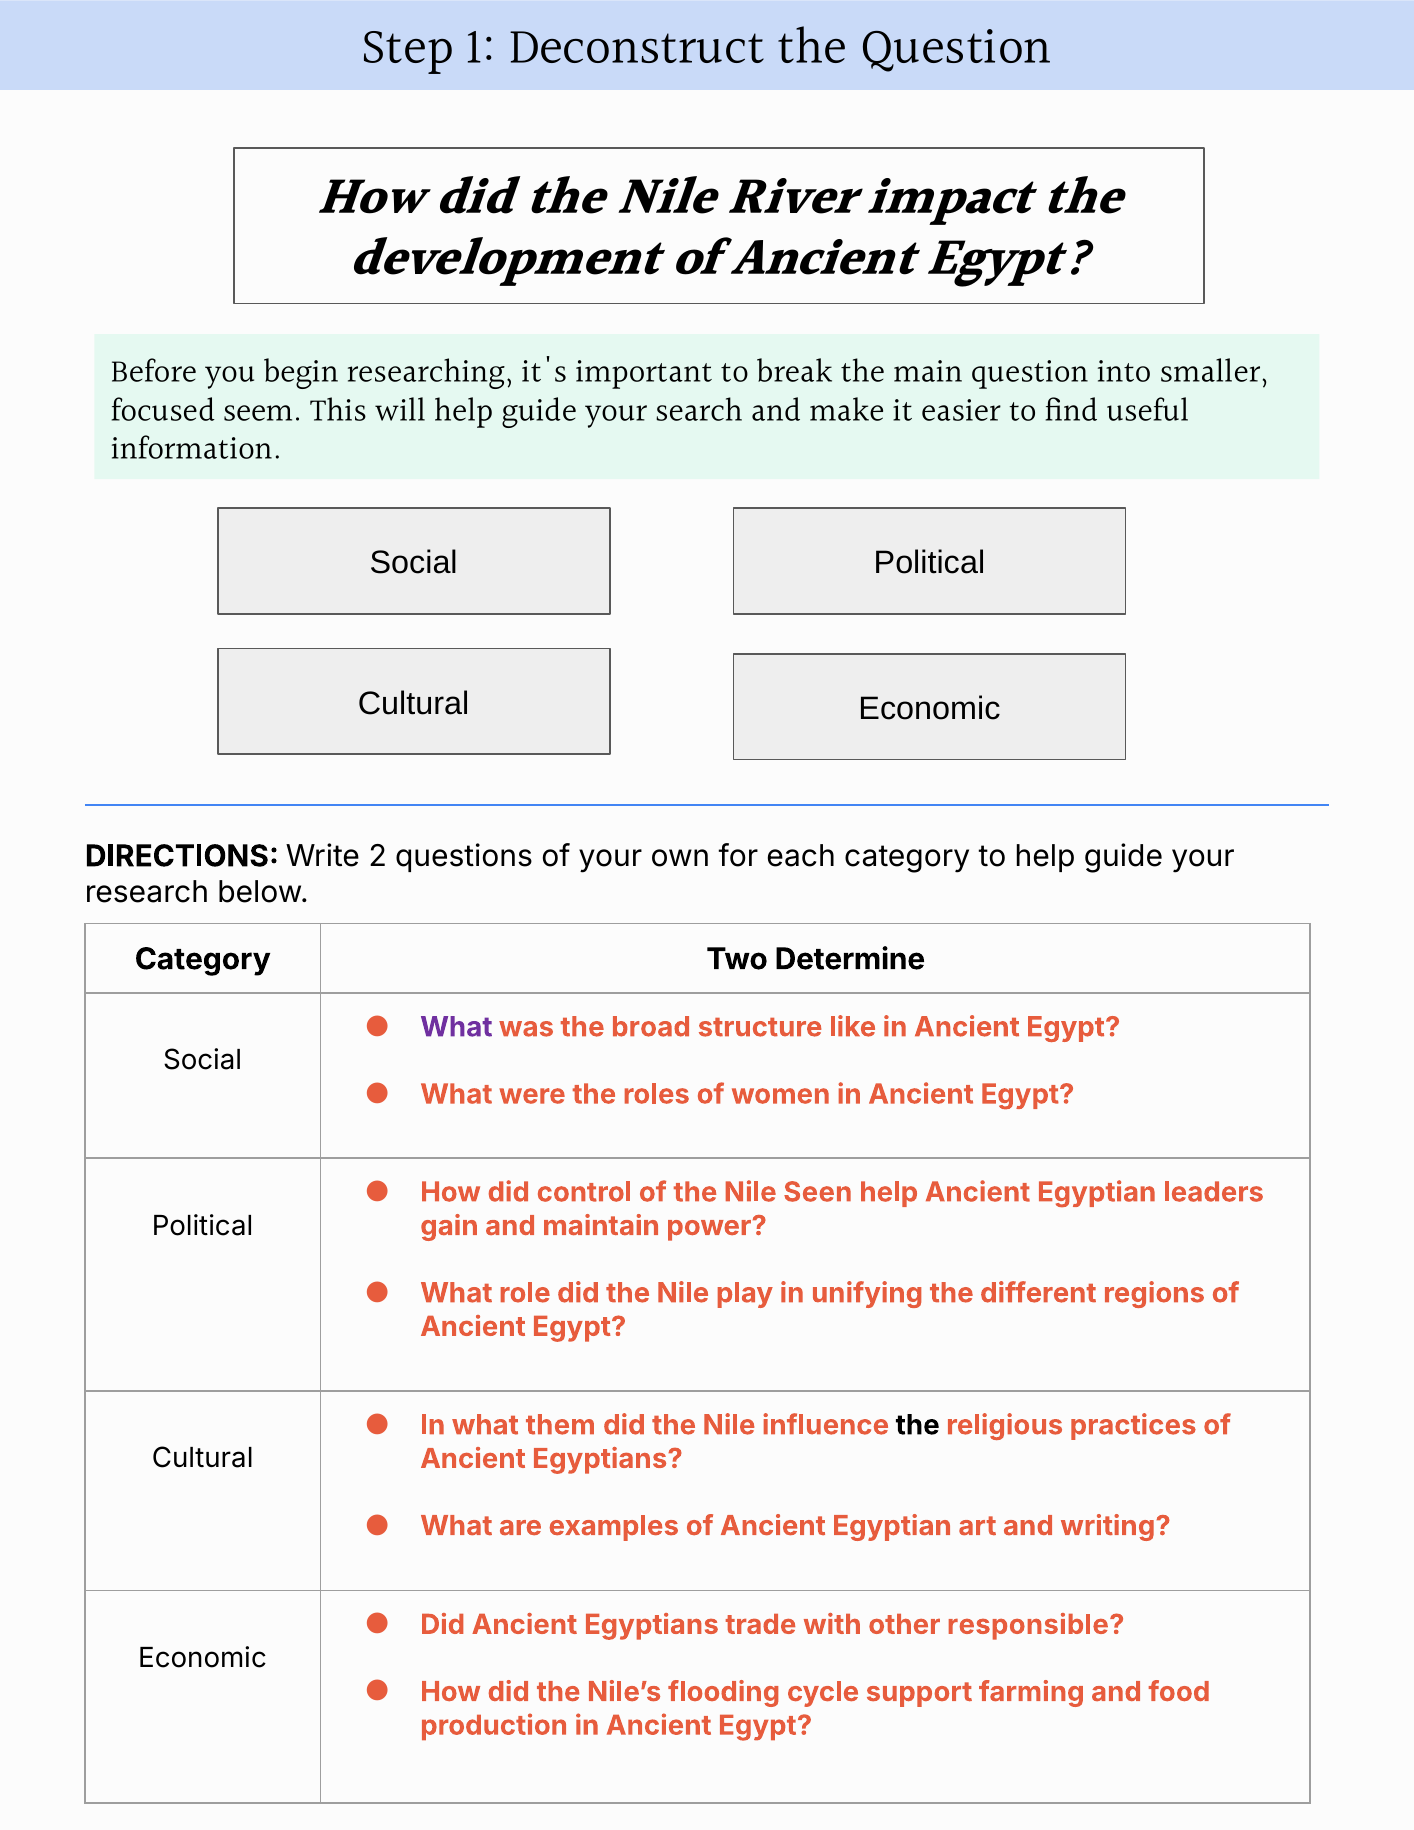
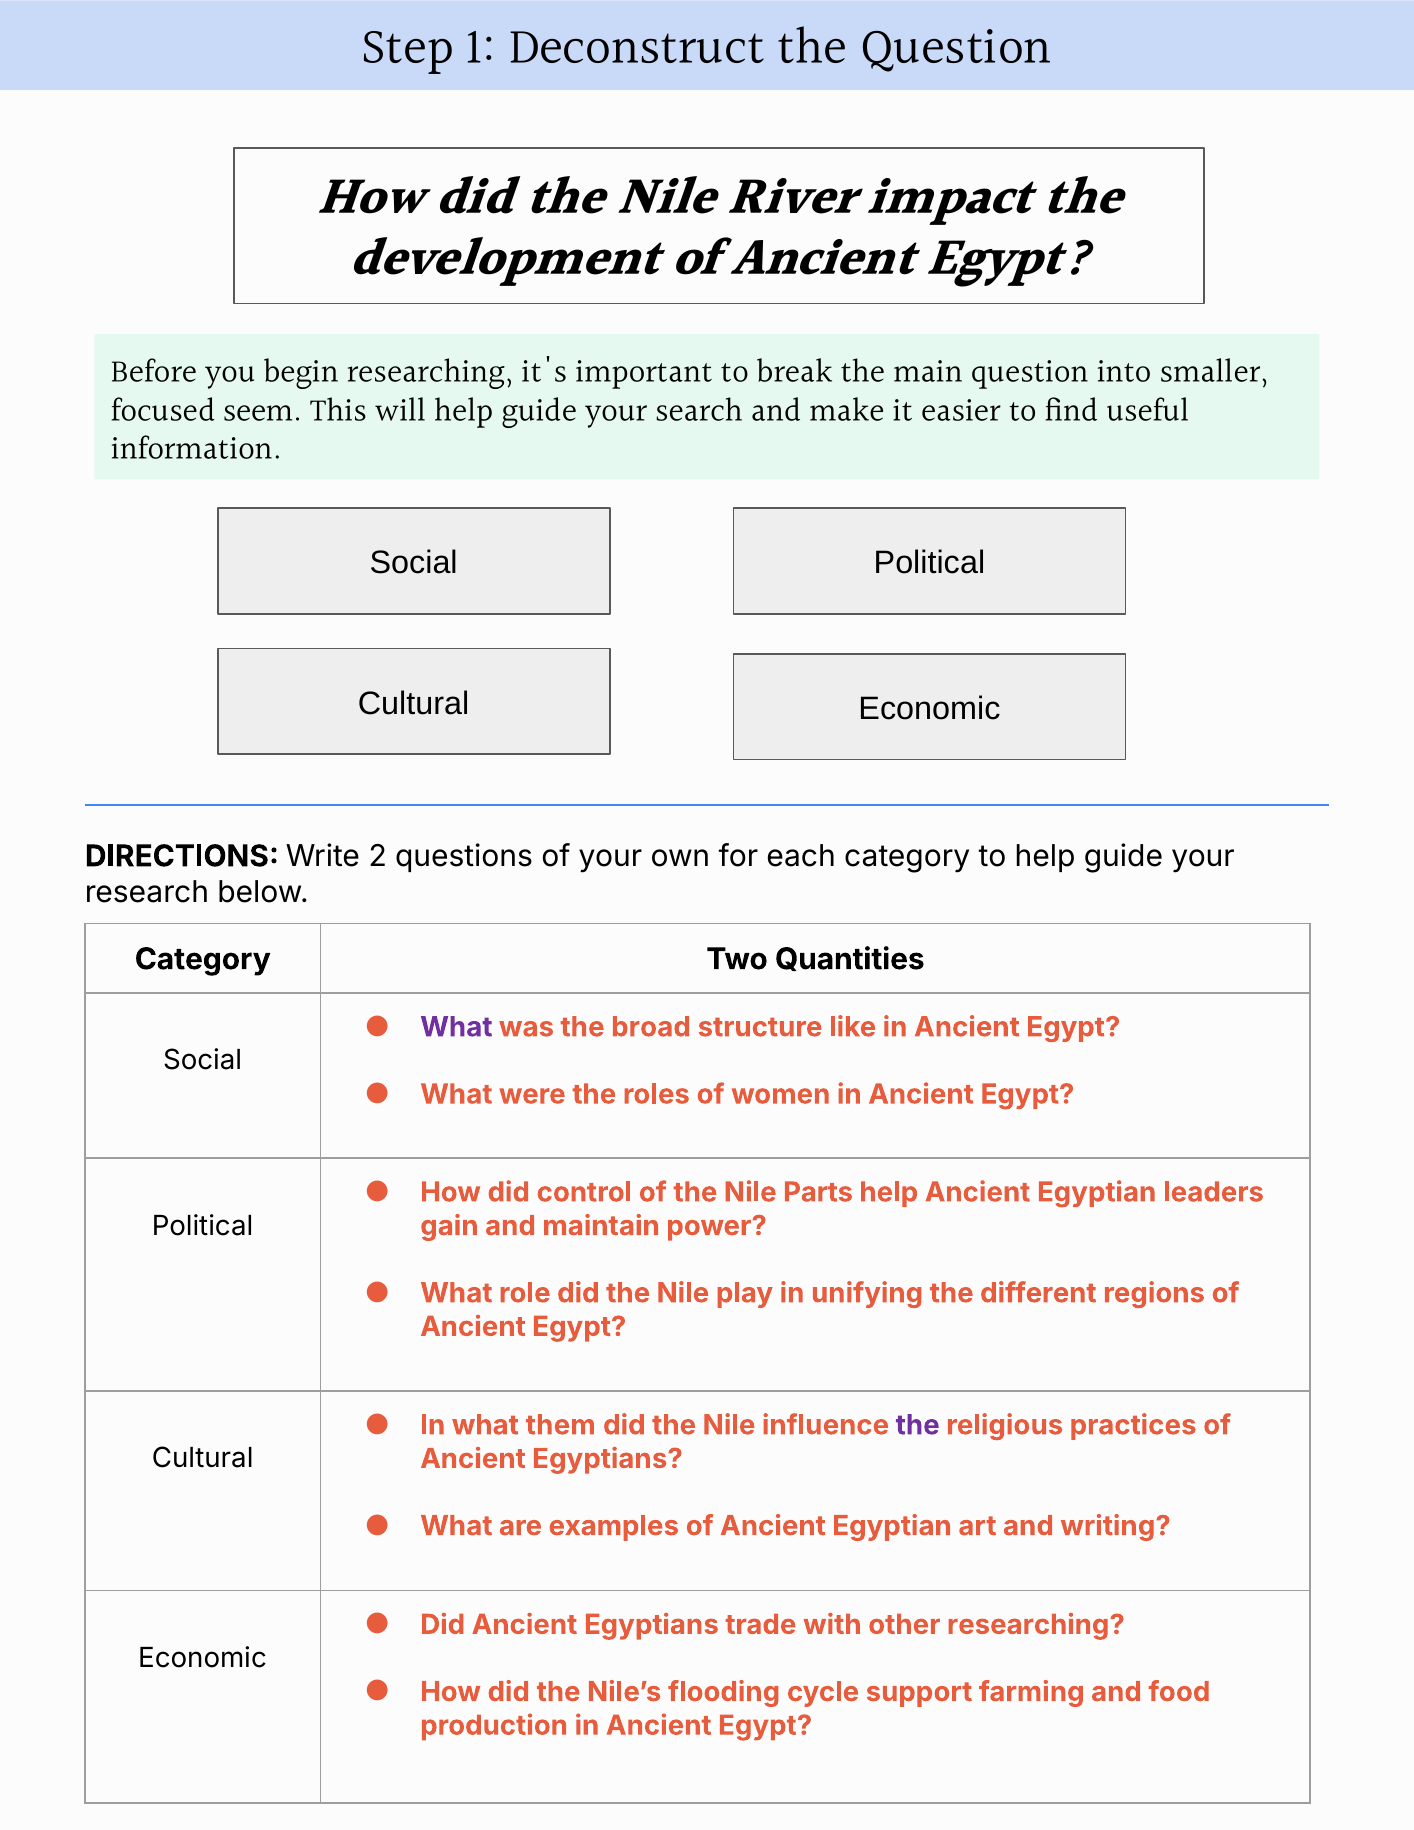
Determine: Determine -> Quantities (850, 959)
Seen: Seen -> Parts (818, 1192)
the colour: black -> purple (918, 1425)
other responsible: responsible -> researching (1036, 1625)
